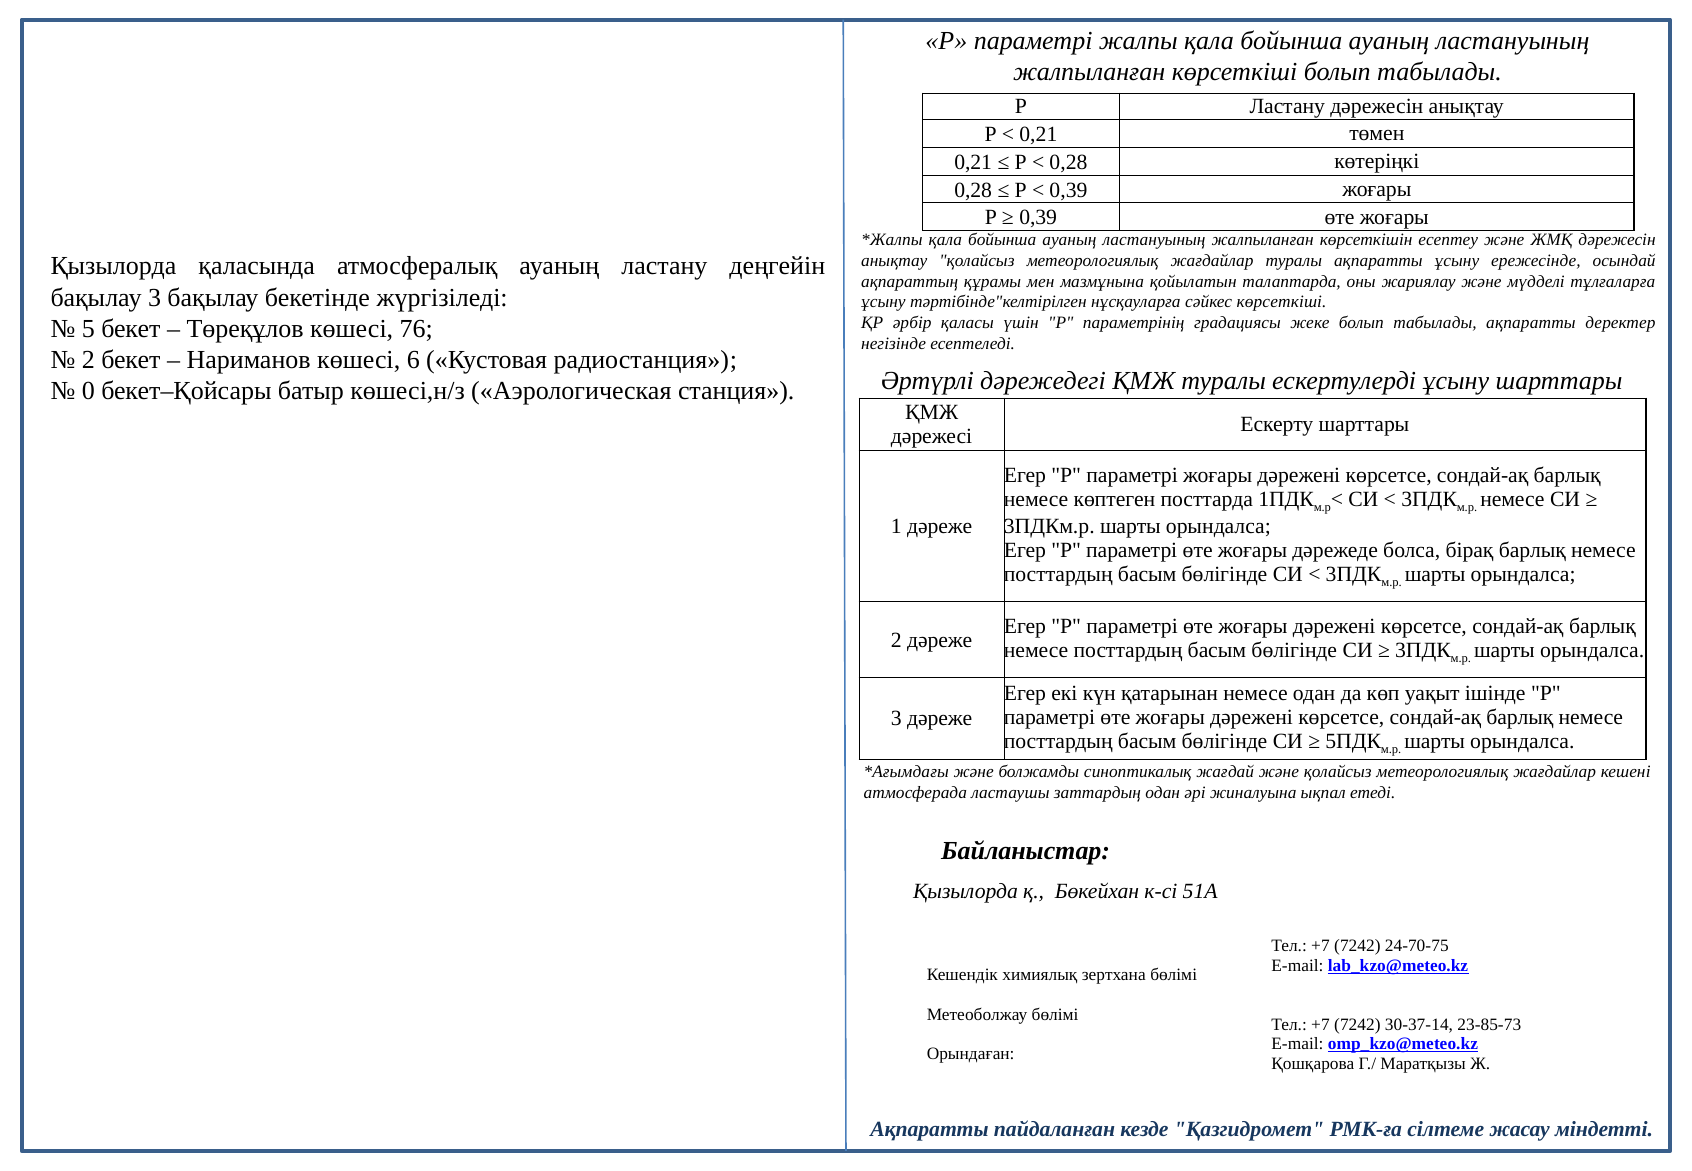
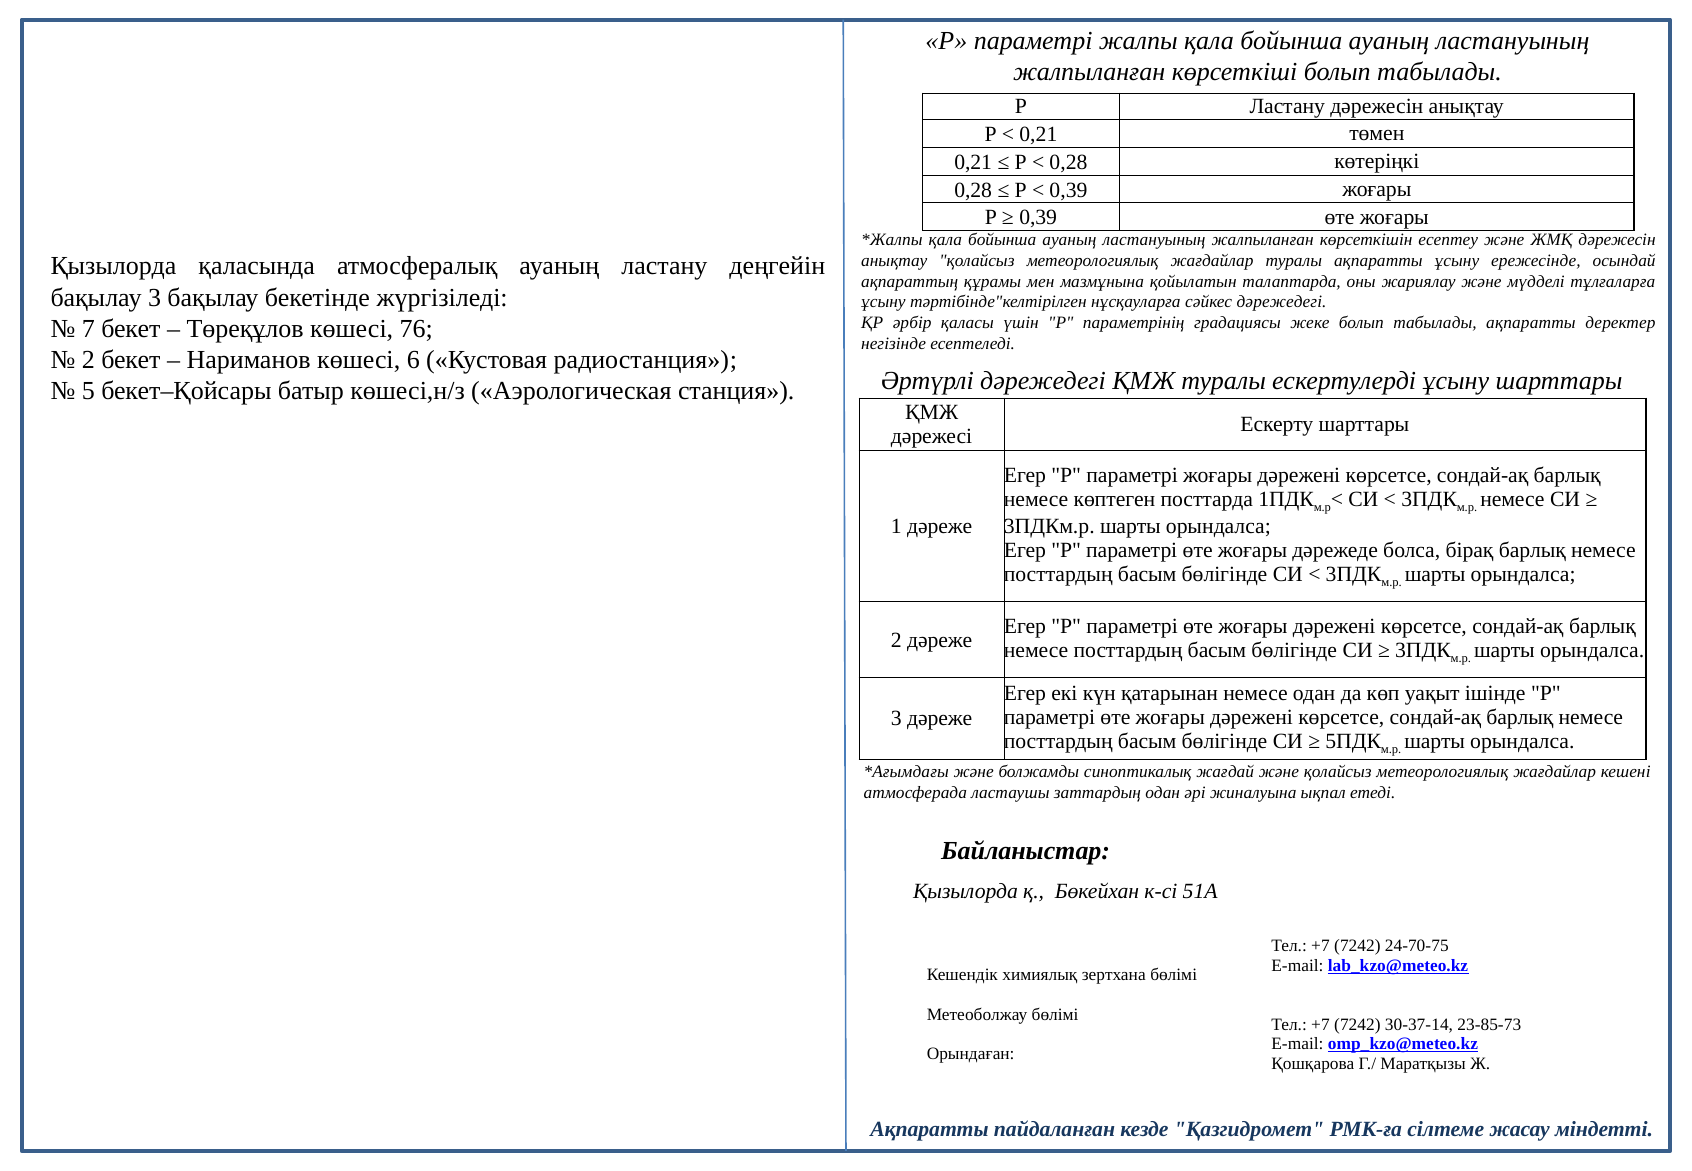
сәйкес көрсеткіші: көрсеткіші -> дәрежедегі (1282, 302)
5: 5 -> 7 (88, 329)
0: 0 -> 5 (88, 391)
